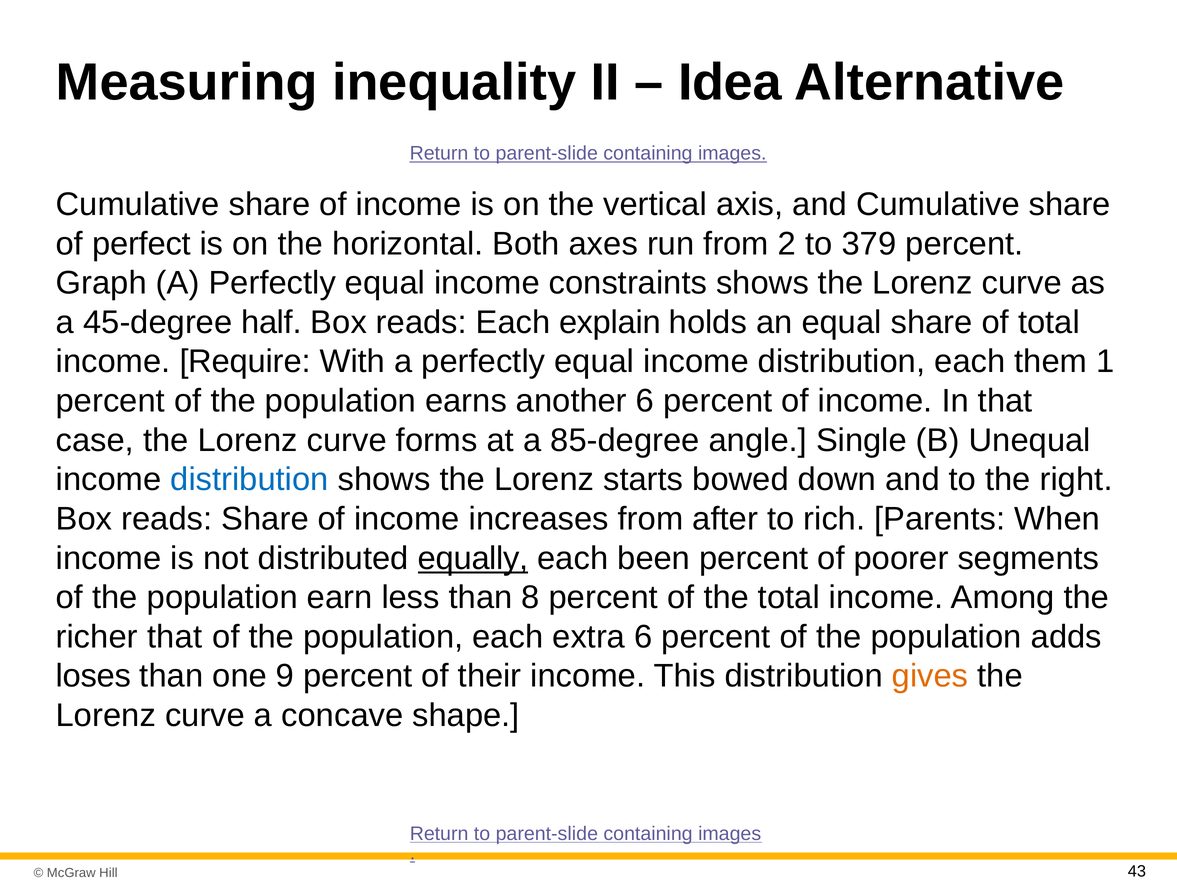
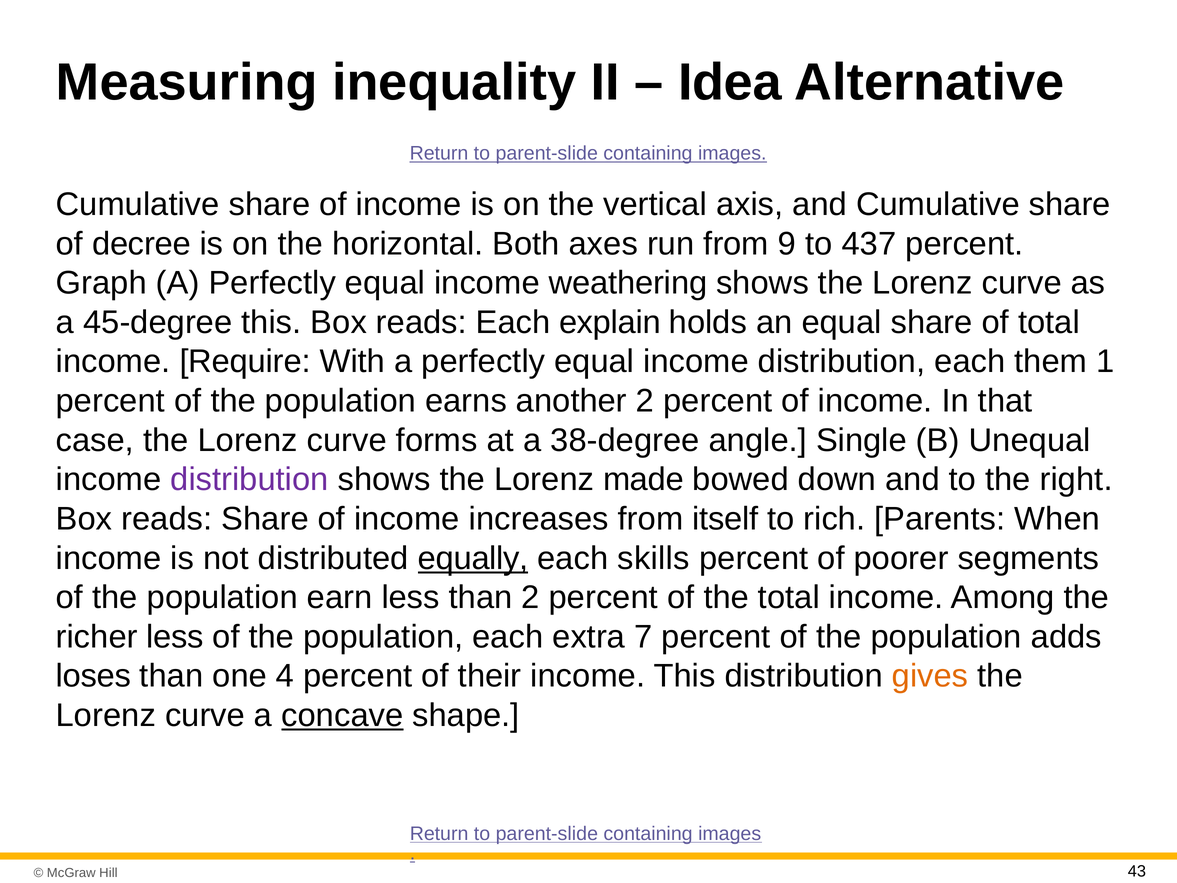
perfect: perfect -> decree (141, 244)
2: 2 -> 9 (787, 244)
379: 379 -> 437 (869, 244)
constraints: constraints -> weathering (628, 283)
45-degree half: half -> this (271, 322)
another 6: 6 -> 2 (645, 401)
85-degree: 85-degree -> 38-degree (625, 440)
distribution colour: blue -> purple (250, 479)
starts: starts -> made (643, 479)
after: after -> itself (725, 519)
been: been -> skills (654, 558)
than 8: 8 -> 2 (531, 597)
richer that: that -> less (175, 637)
extra 6: 6 -> 7 (643, 637)
9: 9 -> 4 (285, 676)
concave underline: none -> present (342, 715)
